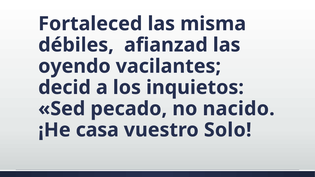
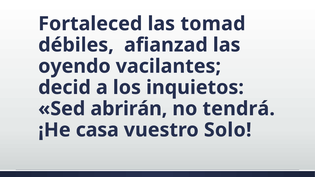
misma: misma -> tomad (213, 24)
pecado: pecado -> abrirán (129, 109)
nacido: nacido -> tendrá (239, 109)
